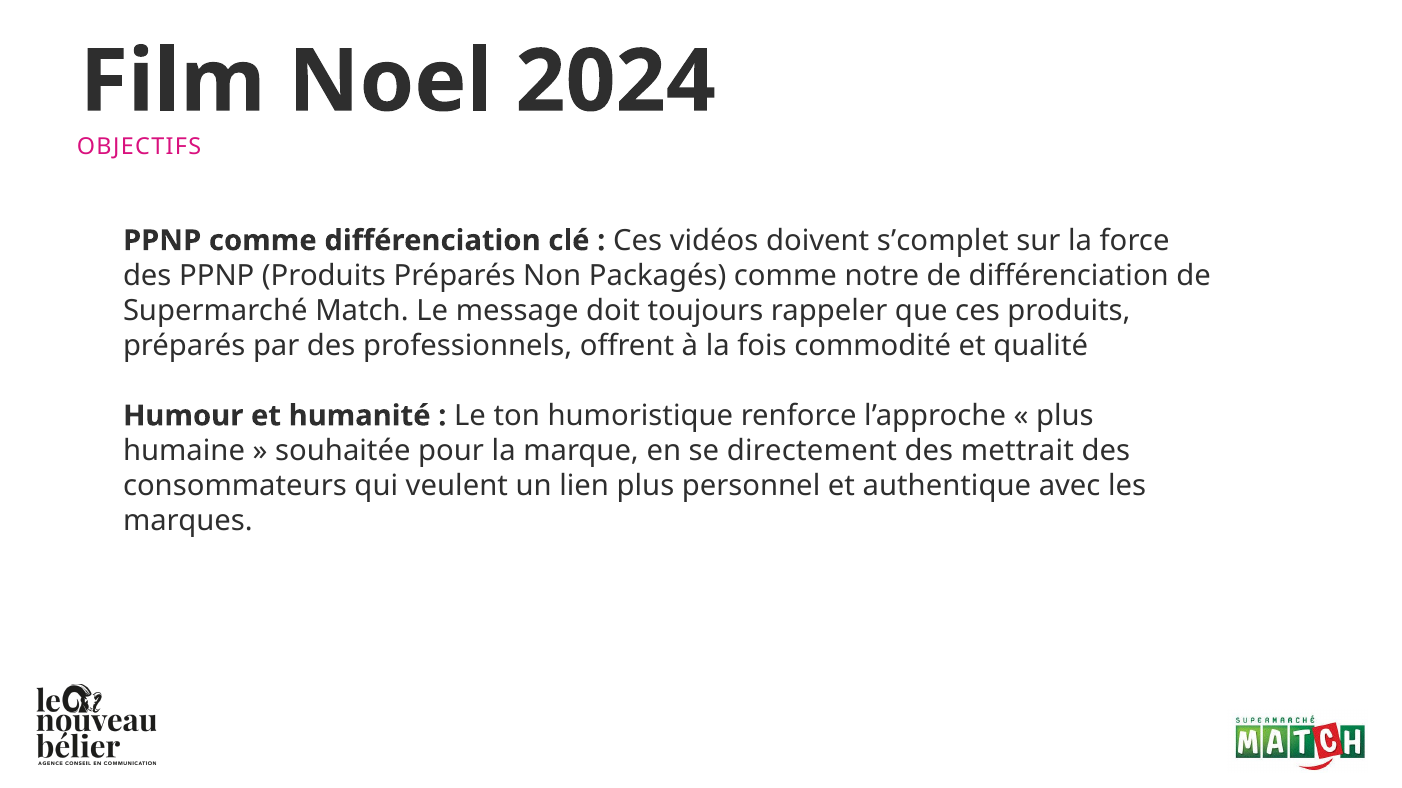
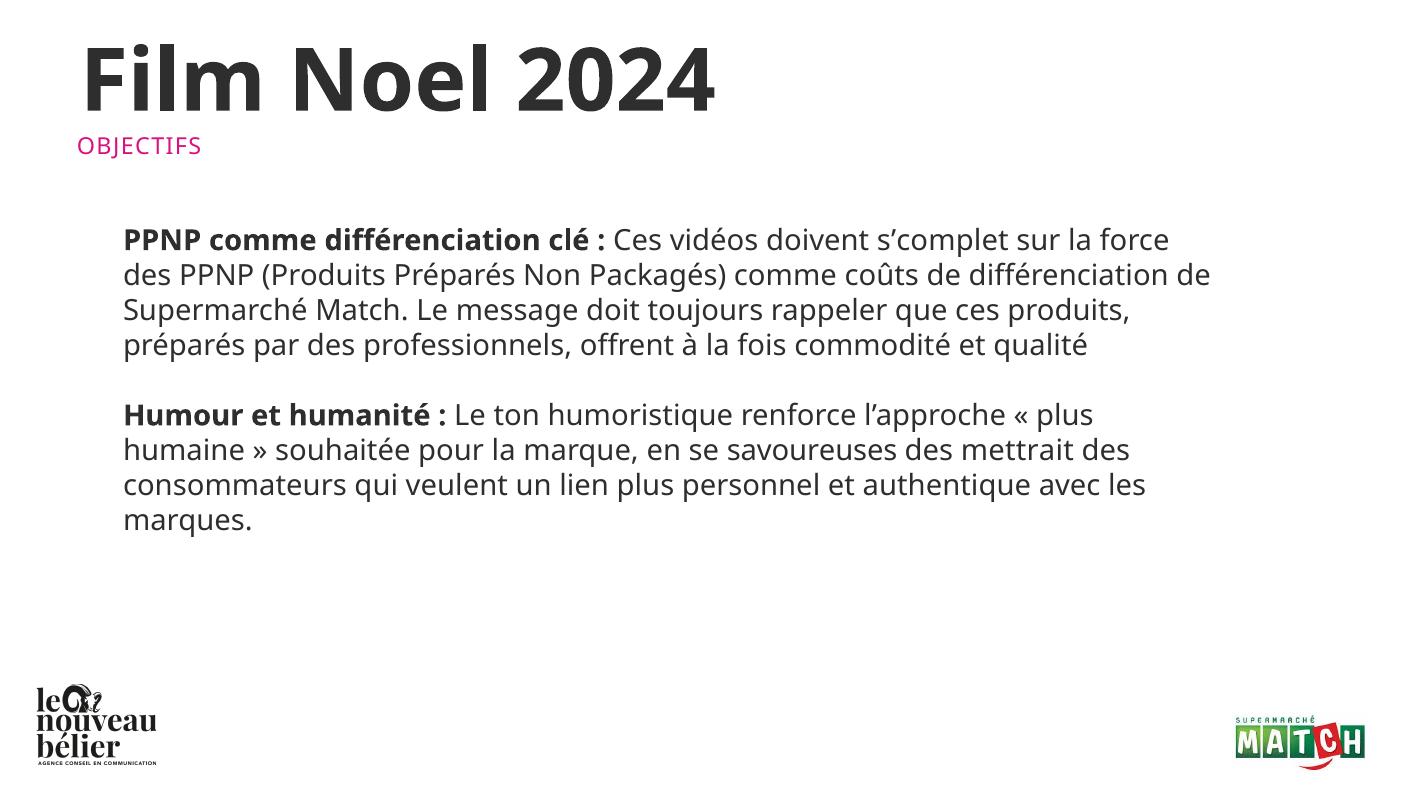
notre: notre -> coûts (882, 276)
directement: directement -> savoureuses (812, 451)
